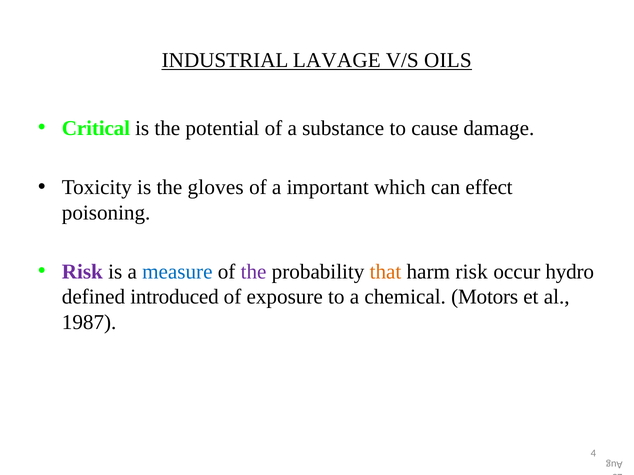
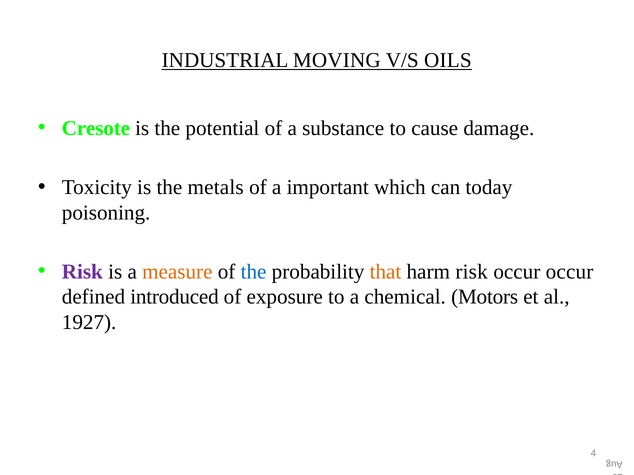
LAVAGE: LAVAGE -> MOVING (337, 60)
Critical: Critical -> Cresote (96, 128)
gloves: gloves -> metals (216, 187)
effect: effect -> today (489, 187)
measure colour: blue -> orange (177, 272)
the colour: purple -> blue (254, 272)
occur hydro: hydro -> occur (570, 272)
1987: 1987 -> 1927 (89, 323)
